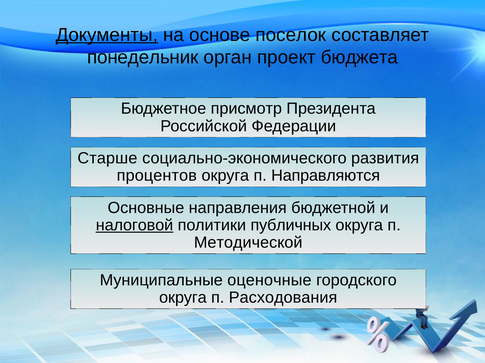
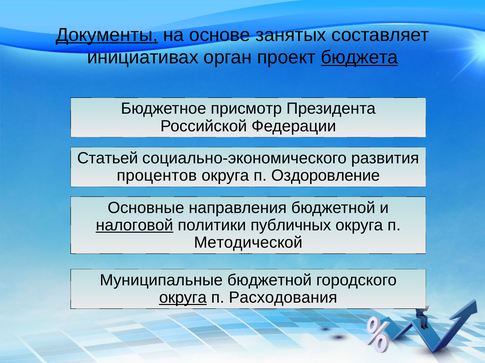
поселок: поселок -> занятых (291, 35)
понедельник: понедельник -> инициативах (143, 58)
бюджета underline: none -> present (359, 58)
Старше: Старше -> Статьей (108, 159)
Направляются: Направляются -> Оздоровление (326, 176)
Муниципальные оценочные: оценочные -> бюджетной (270, 281)
округа underline: none -> present (183, 298)
